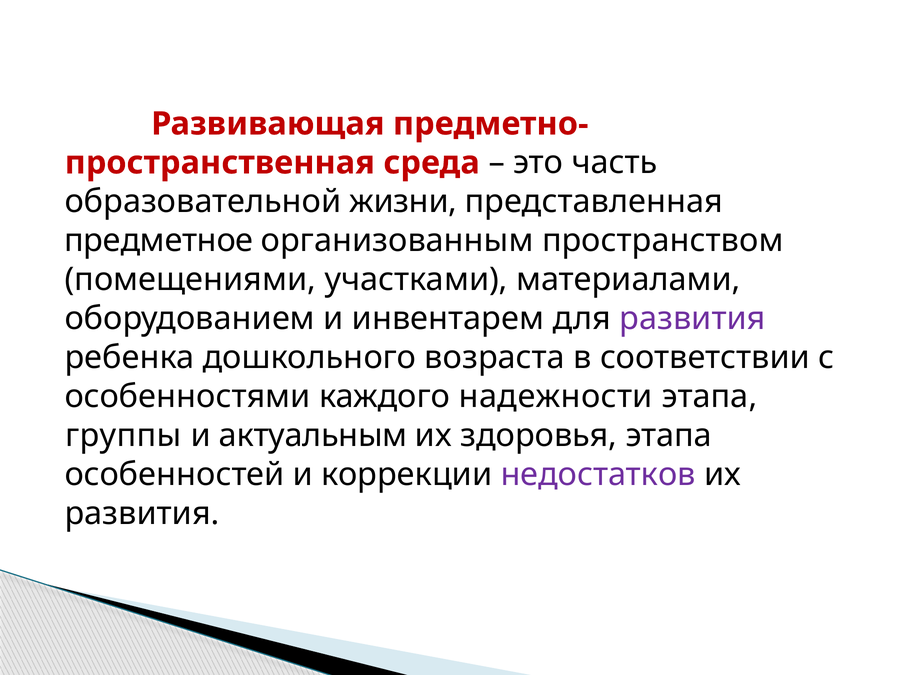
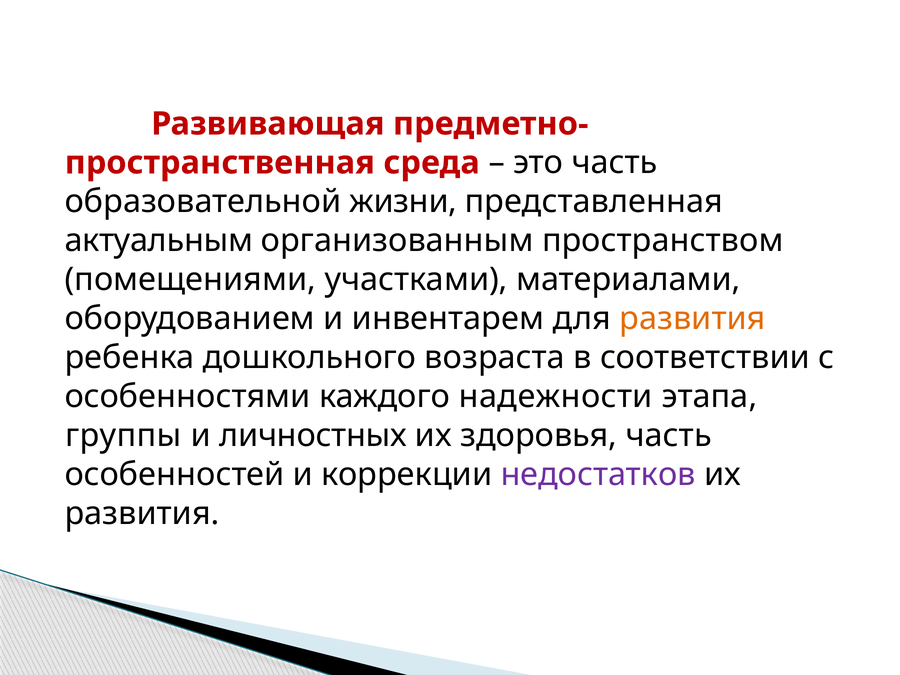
предметное: предметное -> актуальным (159, 241)
развития colour: purple -> orange (693, 319)
актуальным: актуальным -> личностных (313, 436)
здоровья этапа: этапа -> часть (669, 436)
